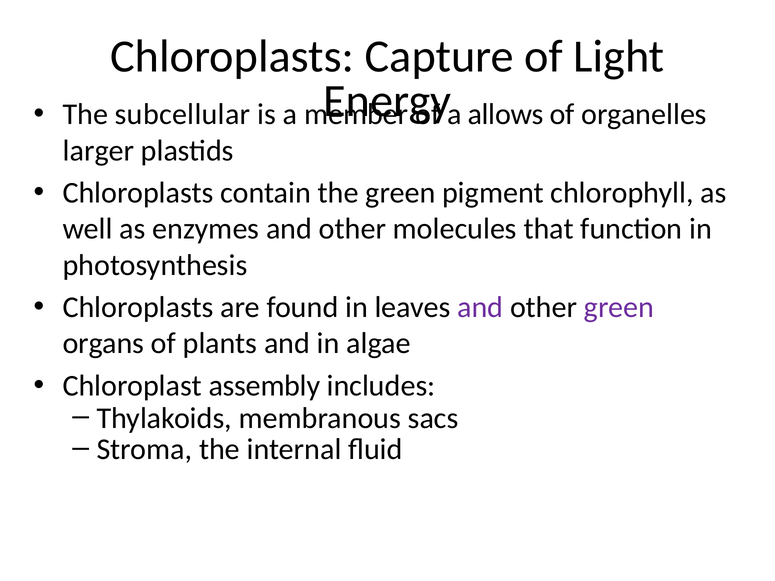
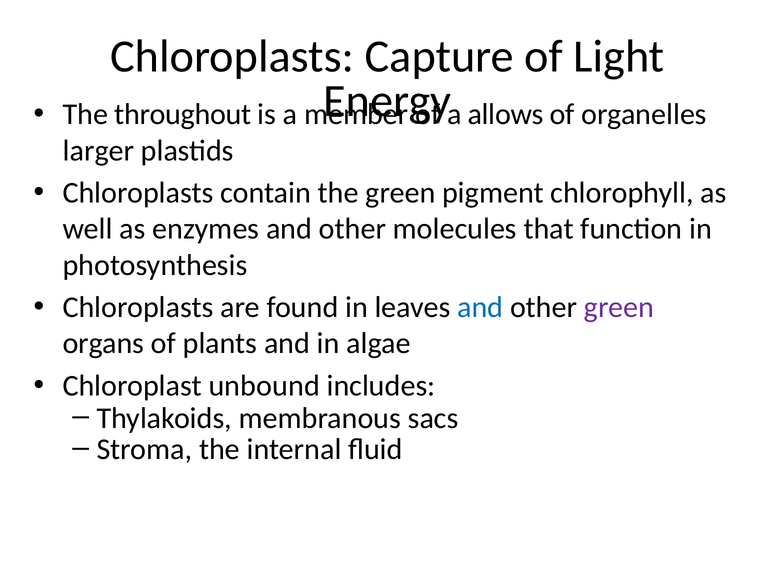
subcellular: subcellular -> throughout (183, 114)
and colour: purple -> blue (480, 307)
assembly: assembly -> unbound (264, 386)
